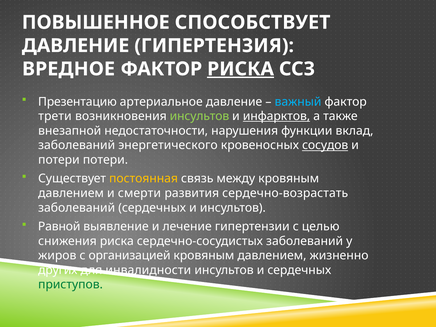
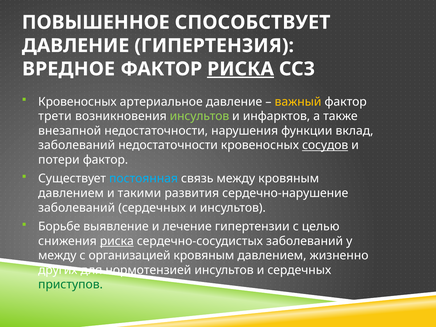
Презентацию: Презентацию -> Кровеносных (77, 102)
важный colour: light blue -> yellow (298, 102)
инфарктов underline: present -> none (276, 116)
заболеваний энергетического: энергетического -> недостаточности (168, 145)
потери потери: потери -> фактор (105, 160)
постоянная colour: yellow -> light blue (144, 179)
смерти: смерти -> такими (139, 193)
сердечно-возрастать: сердечно-возрастать -> сердечно-нарушение (285, 193)
Равной: Равной -> Борьбе (59, 226)
риска underline: none -> present (117, 241)
жиров: жиров -> между (57, 256)
инвалидности: инвалидности -> нормотензией (148, 270)
